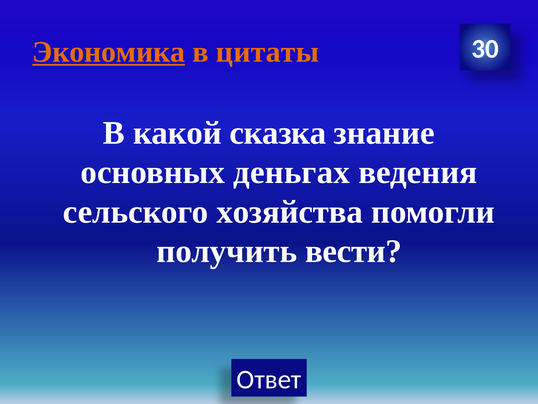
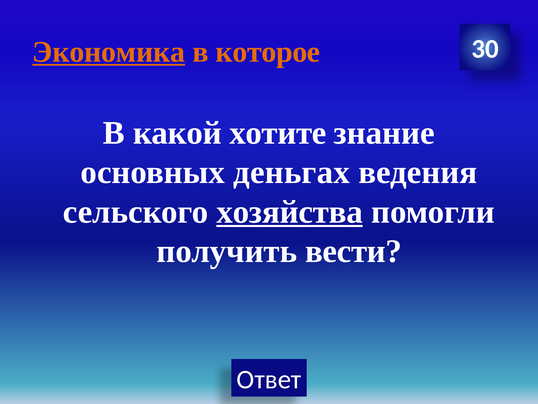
цитаты: цитаты -> которое (268, 52)
сказка: сказка -> хотите (278, 133)
хозяйства underline: none -> present (290, 212)
